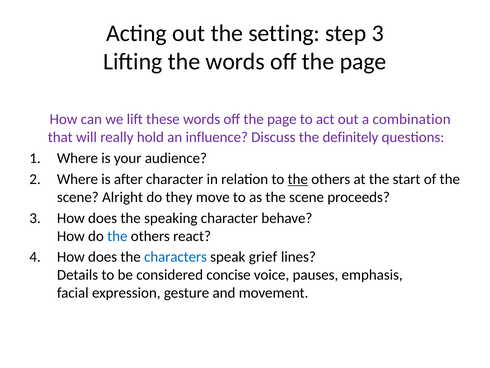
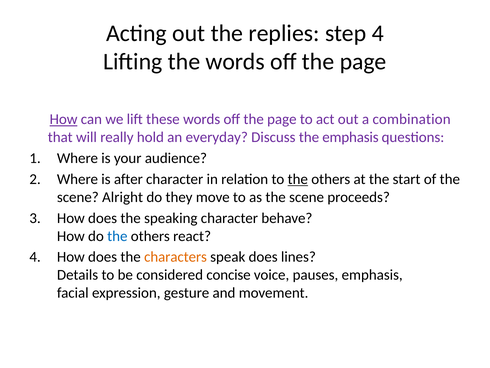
setting: setting -> replies (284, 33)
step 3: 3 -> 4 (378, 33)
How underline: none -> present (64, 119)
influence: influence -> everyday (217, 137)
the definitely: definitely -> emphasis (350, 137)
characters colour: blue -> orange (176, 257)
speak grief: grief -> does (263, 257)
